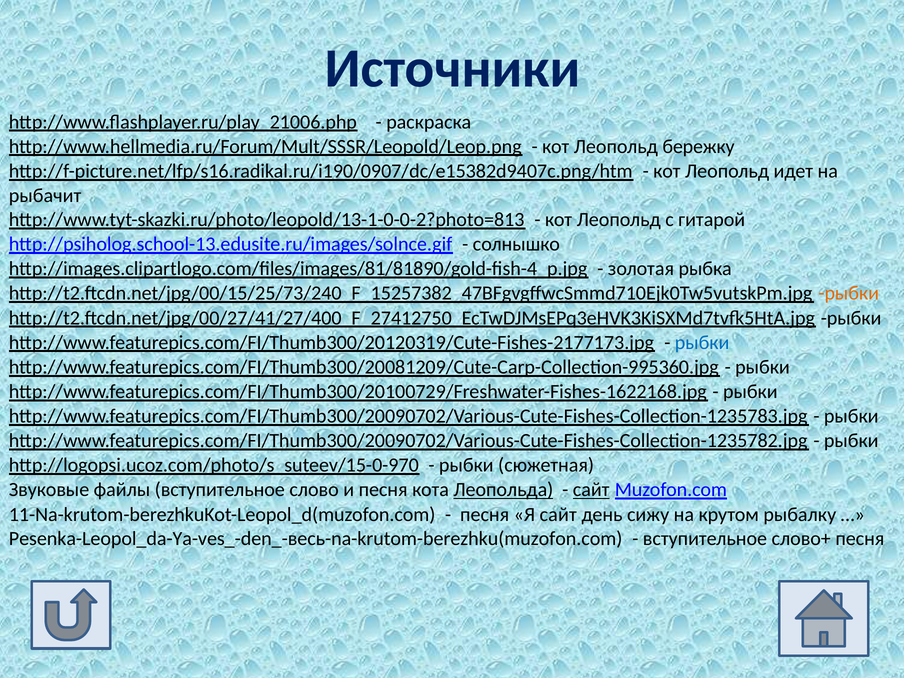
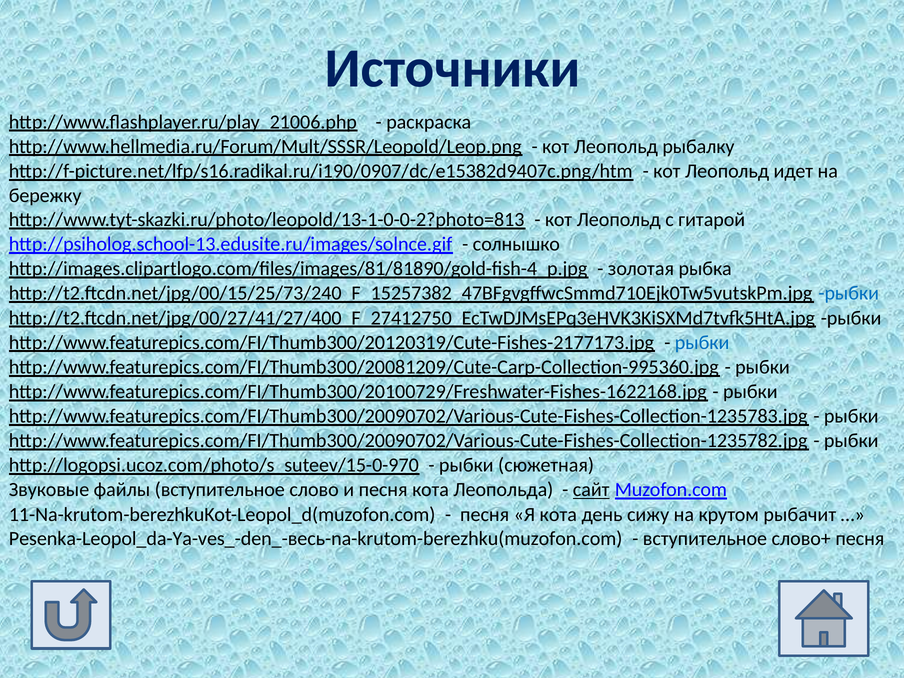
бережку: бережку -> рыбалку (698, 146)
рыбачит: рыбачит -> бережку (45, 196)
рыбки colour: orange -> blue (849, 293)
Леопольда underline: present -> none (503, 490)
Я сайт: сайт -> кота (558, 514)
рыбалку: рыбалку -> рыбачит (800, 514)
